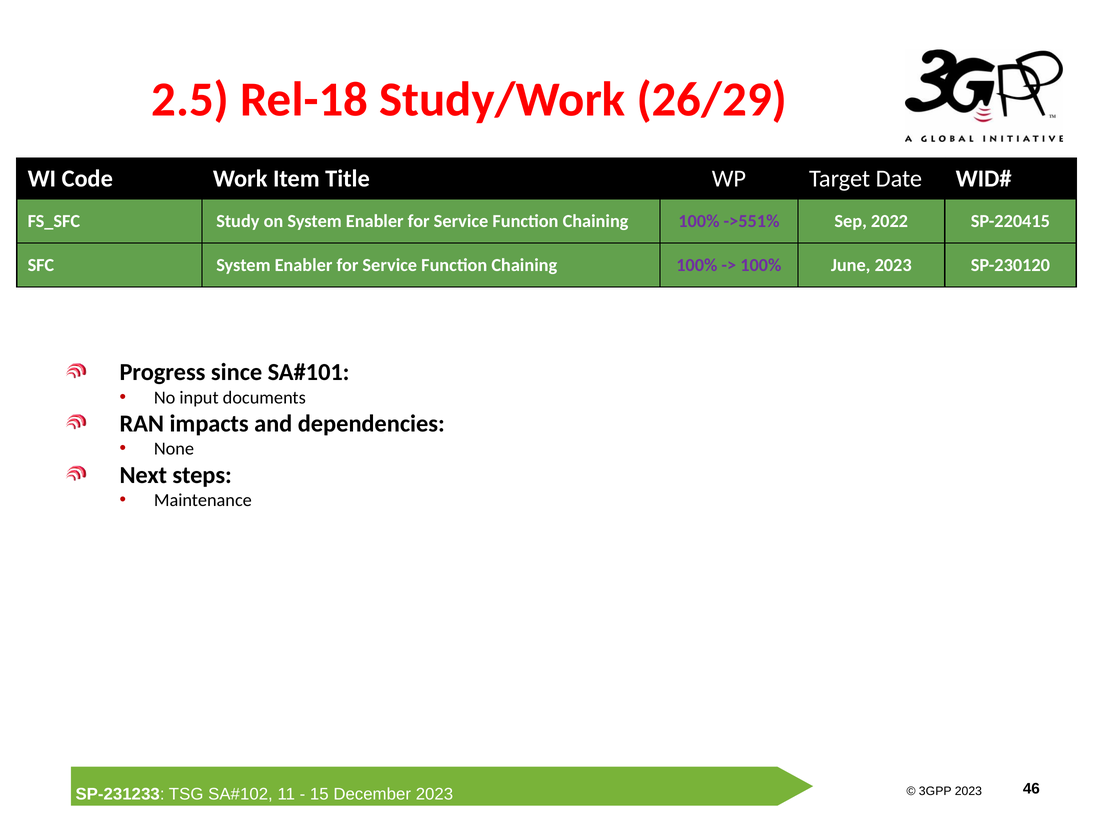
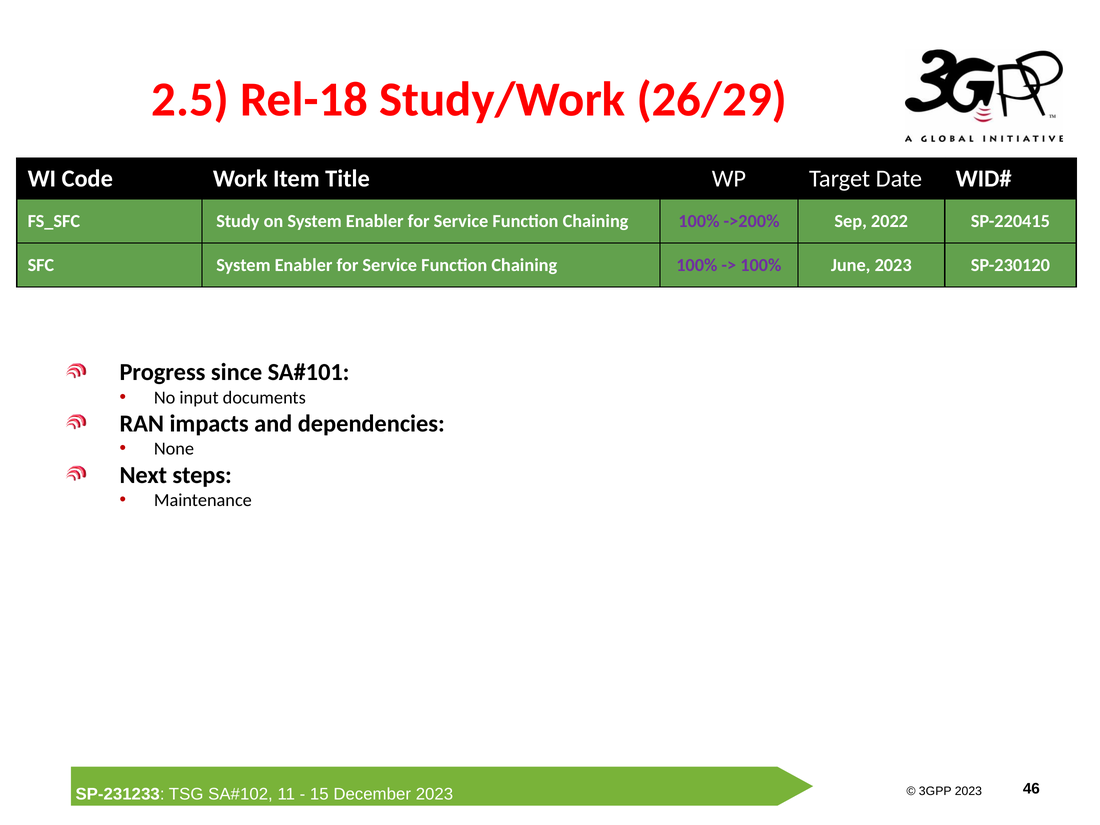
->551%: ->551% -> ->200% (752, 221)
